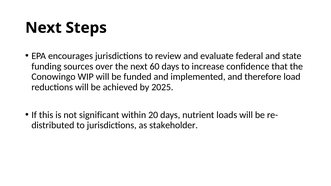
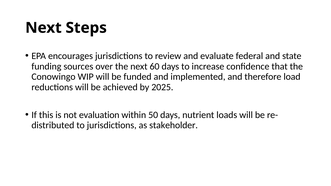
significant: significant -> evaluation (99, 115)
20: 20 -> 50 (153, 115)
